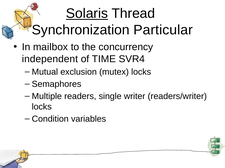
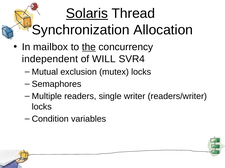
Particular: Particular -> Allocation (163, 30)
the underline: none -> present (89, 47)
TIME: TIME -> WILL (104, 59)
